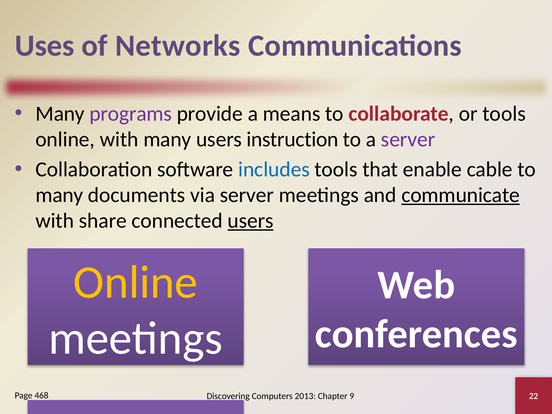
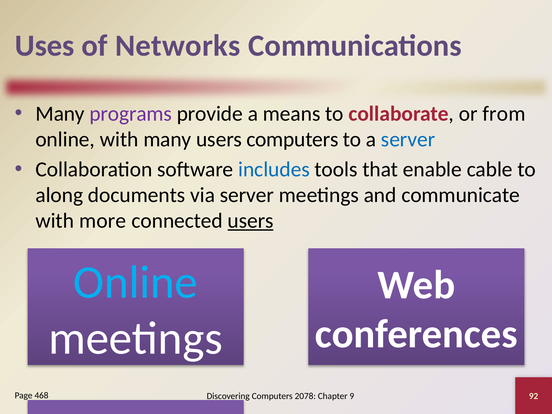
or tools: tools -> from (504, 114)
users instruction: instruction -> computers (292, 139)
server colour: purple -> blue (408, 139)
many: many -> along (59, 195)
communicate underline: present -> none (461, 195)
share: share -> more (103, 221)
Online colour: yellow -> light blue (136, 282)
2013: 2013 -> 2078 (305, 396)
22: 22 -> 92 (534, 396)
